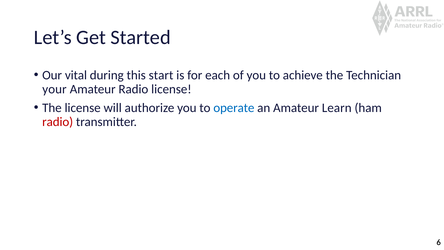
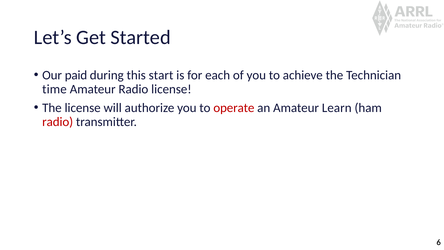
vital: vital -> paid (76, 75)
your: your -> time (54, 89)
operate colour: blue -> red (234, 108)
